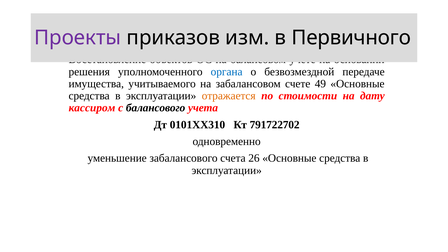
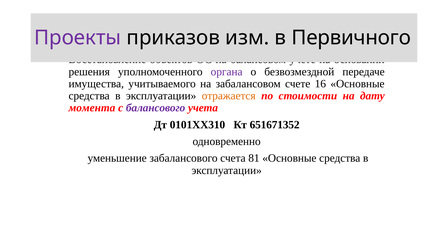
органа colour: blue -> purple (227, 72)
49: 49 -> 16 (320, 84)
кассиром: кассиром -> момента (92, 108)
балансового colour: black -> purple (156, 108)
791722702: 791722702 -> 651671352 (275, 125)
26: 26 -> 81 (254, 158)
